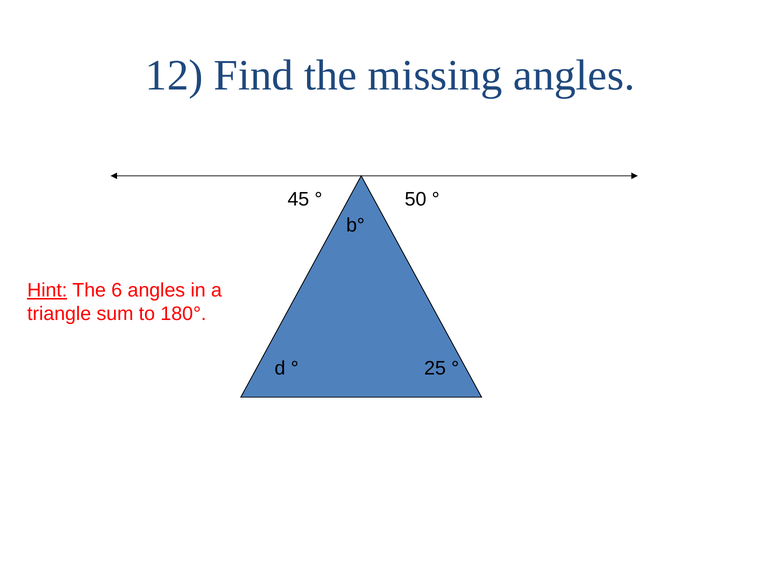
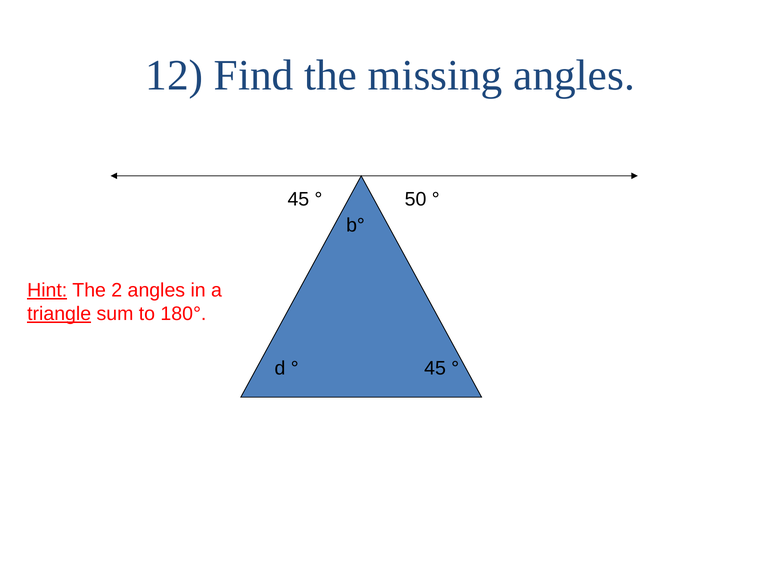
6: 6 -> 2 (117, 290)
triangle underline: none -> present (59, 314)
25: 25 -> 45 (435, 368)
